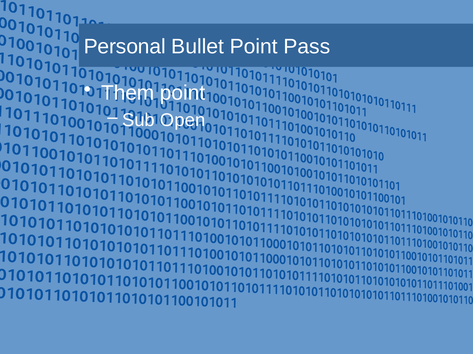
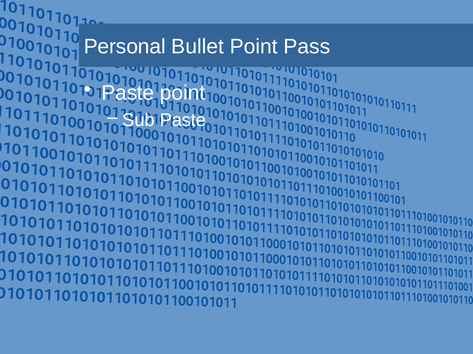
Them: Them -> Paste (128, 93)
Sub Open: Open -> Paste (183, 120)
